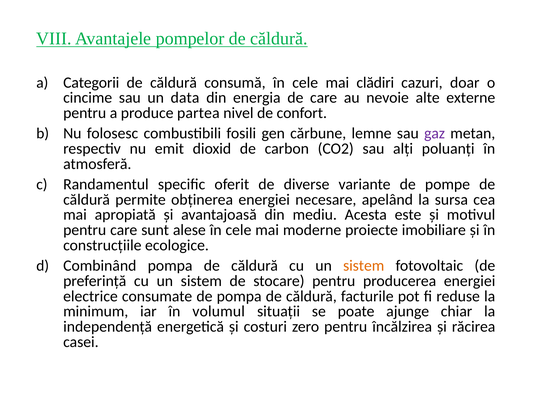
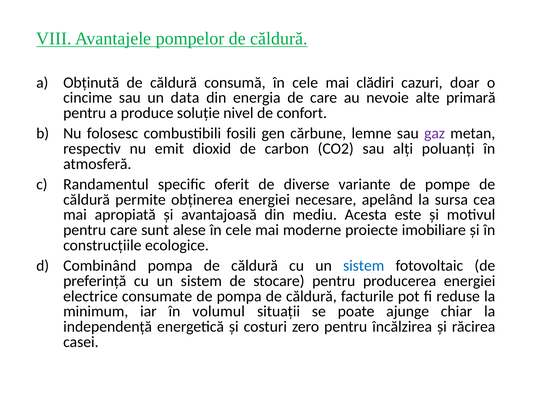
Categorii: Categorii -> Obținută (91, 82)
externe: externe -> primară (471, 98)
partea: partea -> soluție (198, 113)
sistem colour: orange -> blue (364, 265)
